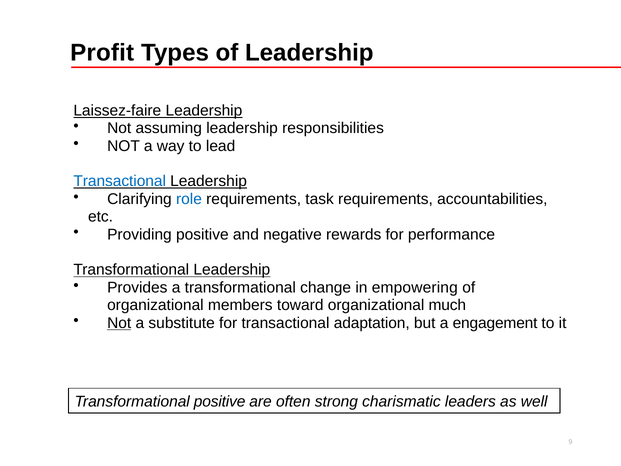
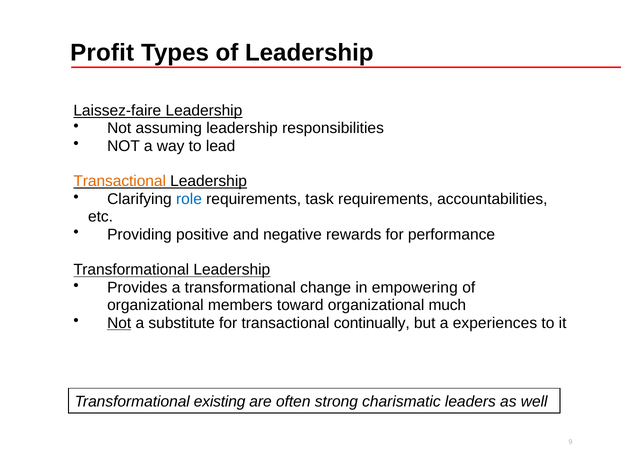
Transactional colour: blue -> orange (120, 181)
adaptation: adaptation -> continually (372, 323)
engagement: engagement -> experiences (495, 323)
Transformational positive: positive -> existing (220, 402)
